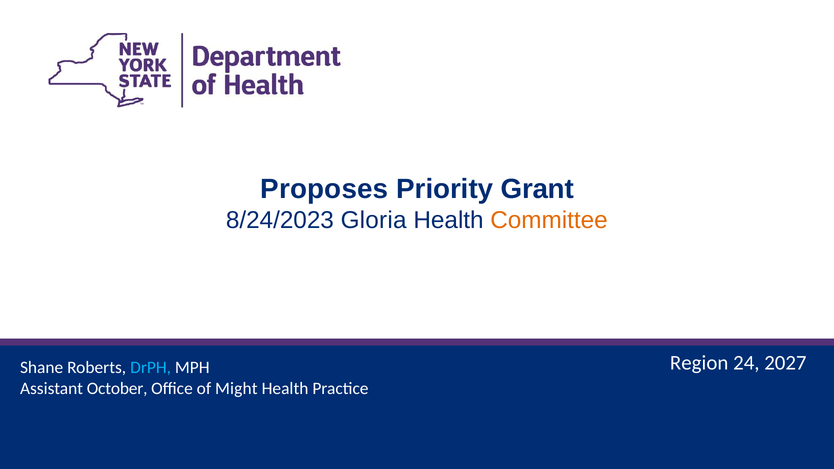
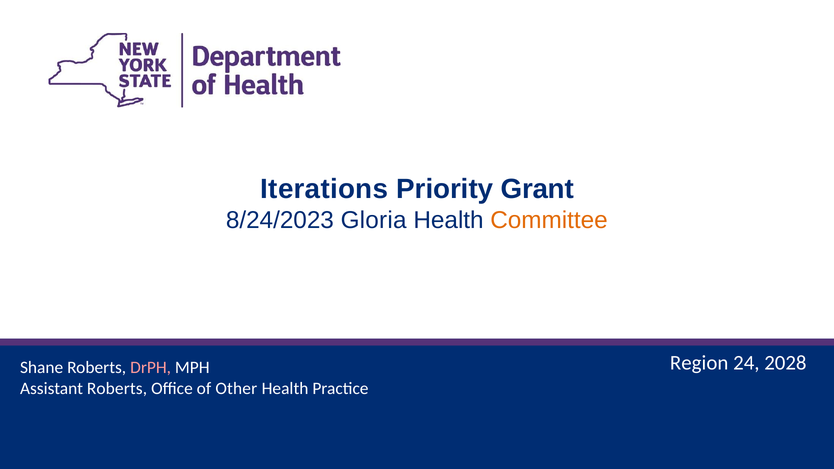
Proposes: Proposes -> Iterations (324, 189)
2027: 2027 -> 2028 (785, 363)
DrPH colour: light blue -> pink (151, 368)
Assistant October: October -> Roberts (117, 388)
Might: Might -> Other (236, 388)
